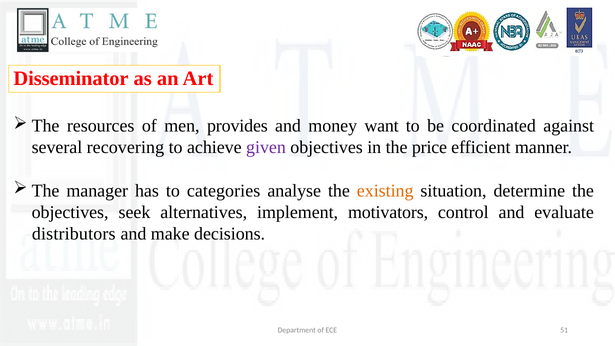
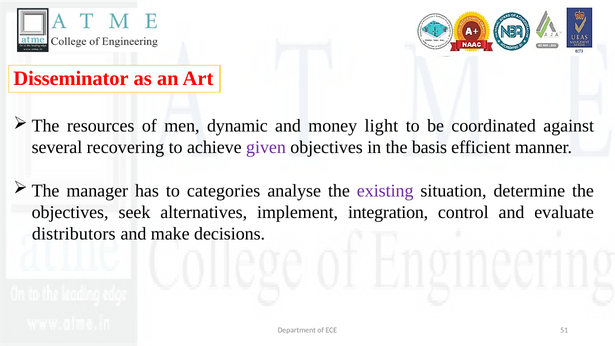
provides: provides -> dynamic (237, 126)
want: want -> light (381, 126)
price: price -> basis (429, 148)
existing colour: orange -> purple (385, 191)
motivators: motivators -> integration (388, 212)
